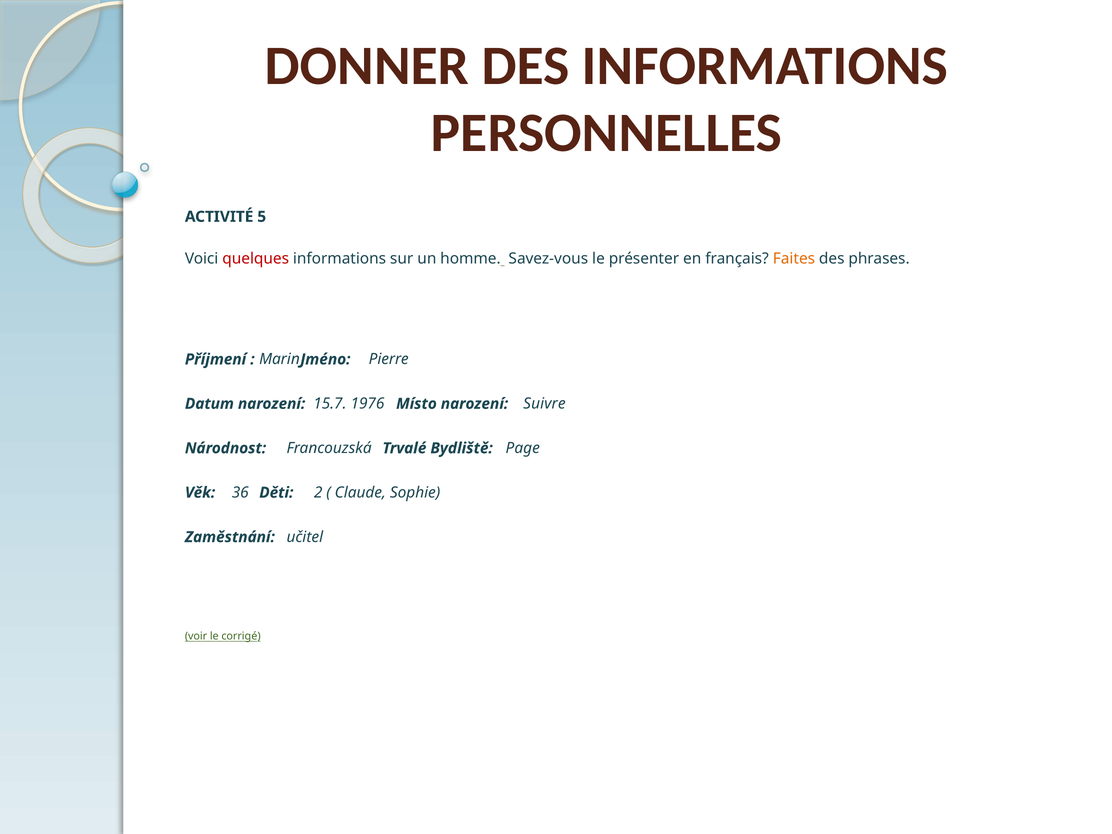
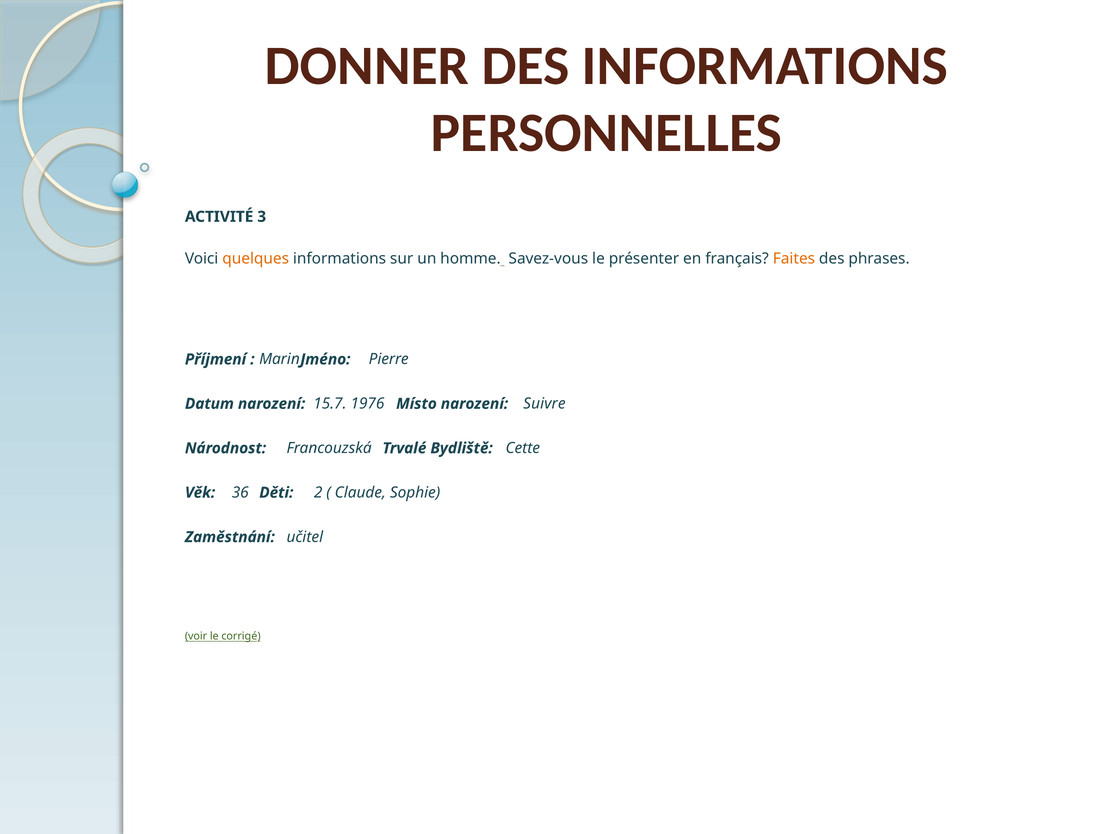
5: 5 -> 3 (262, 217)
quelques colour: red -> orange (256, 259)
Page: Page -> Cette (523, 448)
